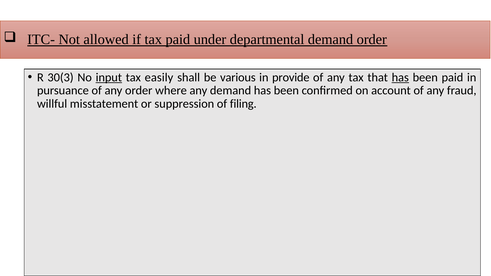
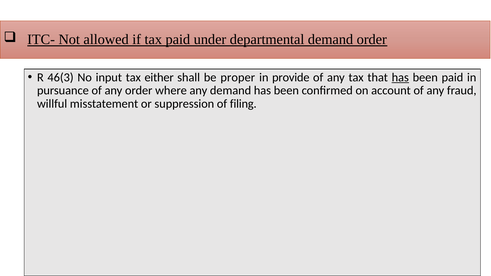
30(3: 30(3 -> 46(3 (61, 77)
input underline: present -> none (109, 77)
easily: easily -> either (159, 77)
various: various -> proper (238, 77)
